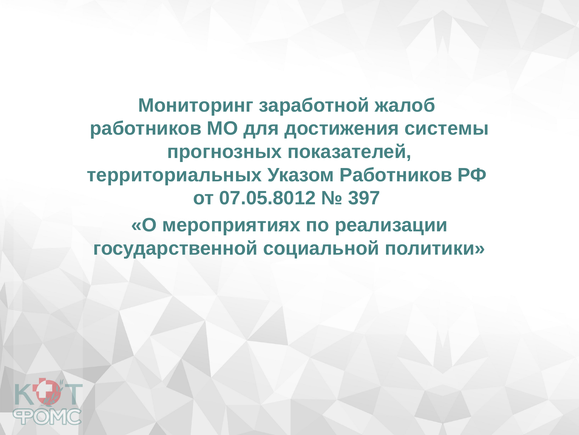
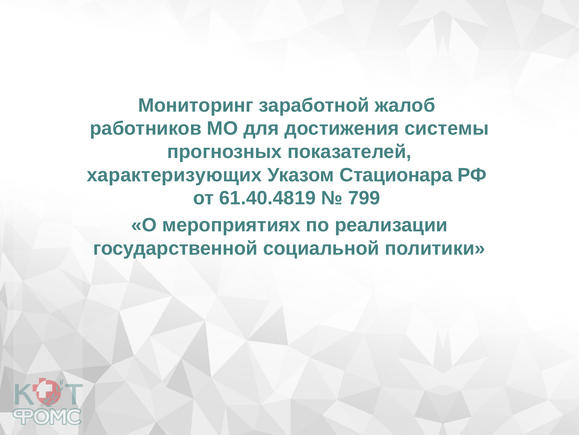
территориальных: территориальных -> характеризующих (174, 175)
Указом Работников: Работников -> Стационара (396, 175)
07.05.8012: 07.05.8012 -> 61.40.4819 (268, 198)
397: 397 -> 799 (364, 198)
